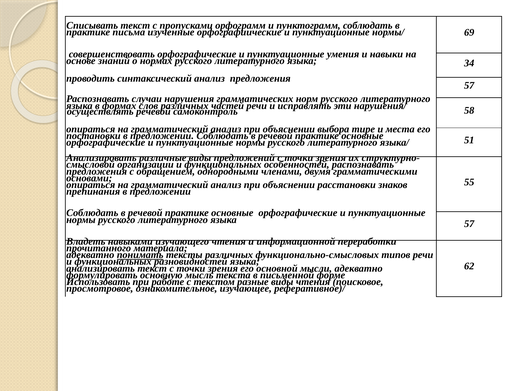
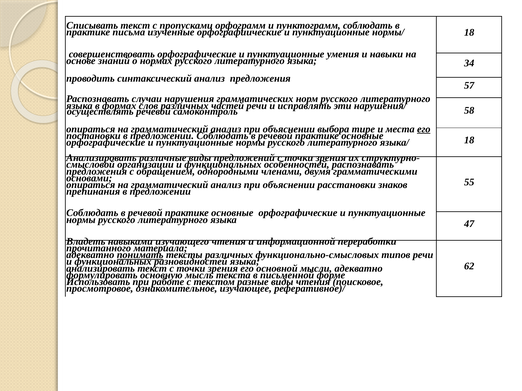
нормы/ 69: 69 -> 18 (469, 32)
его underline: none -> present (424, 129)
языка/ 51: 51 -> 18 (469, 140)
языка 57: 57 -> 47 (469, 224)
